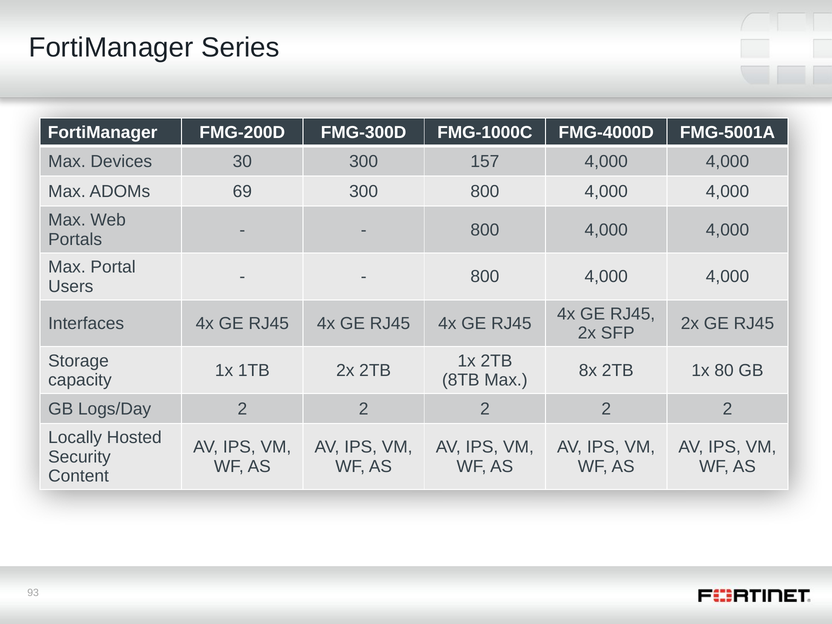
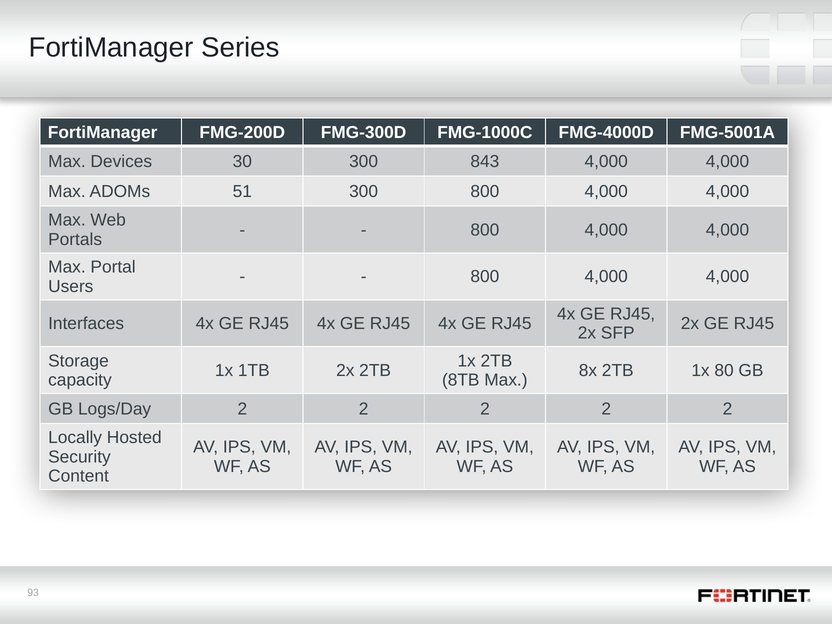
157: 157 -> 843 (485, 161)
69: 69 -> 51 (242, 191)
